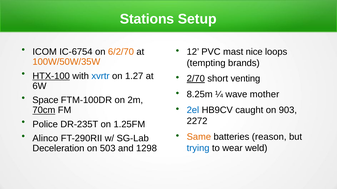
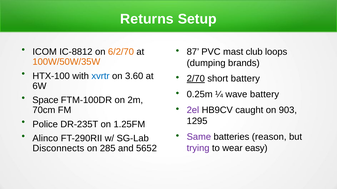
Stations: Stations -> Returns (147, 19)
IC-6754: IC-6754 -> IC-8812 (76, 52)
12: 12 -> 87 (193, 52)
nice: nice -> club (254, 52)
tempting: tempting -> dumping (206, 63)
HTX-100 underline: present -> none (51, 76)
1.27: 1.27 -> 3.60 (134, 76)
short venting: venting -> battery (245, 79)
8.25m: 8.25m -> 0.25m (200, 95)
wave mother: mother -> battery (265, 95)
70cm underline: present -> none (44, 110)
2el colour: blue -> purple (193, 110)
2272: 2272 -> 1295 (197, 122)
Same colour: orange -> purple (199, 137)
trying colour: blue -> purple (198, 148)
weld: weld -> easy (256, 148)
Deceleration: Deceleration -> Disconnects (58, 149)
503: 503 -> 285 (108, 149)
1298: 1298 -> 5652 (146, 149)
